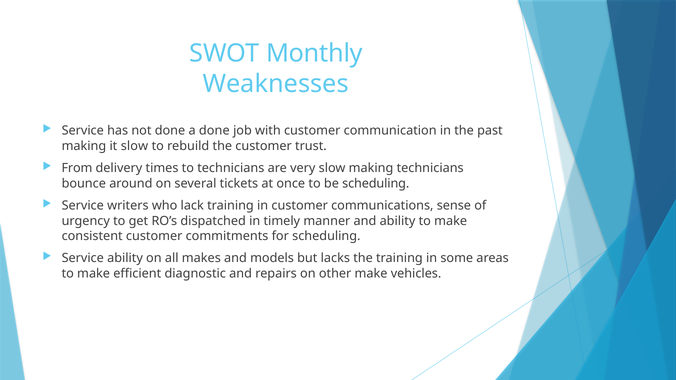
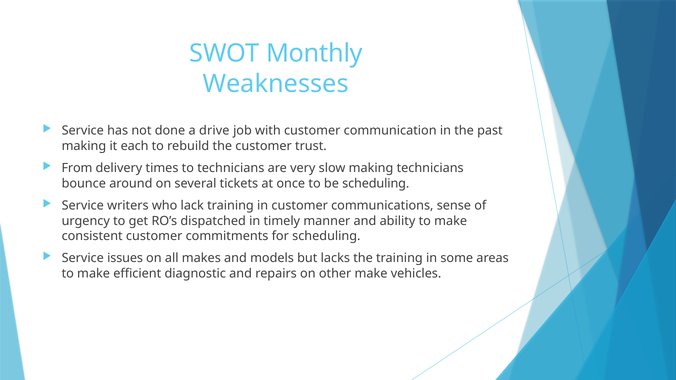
a done: done -> drive (214, 131)
it slow: slow -> each (135, 146)
Service ability: ability -> issues (125, 258)
